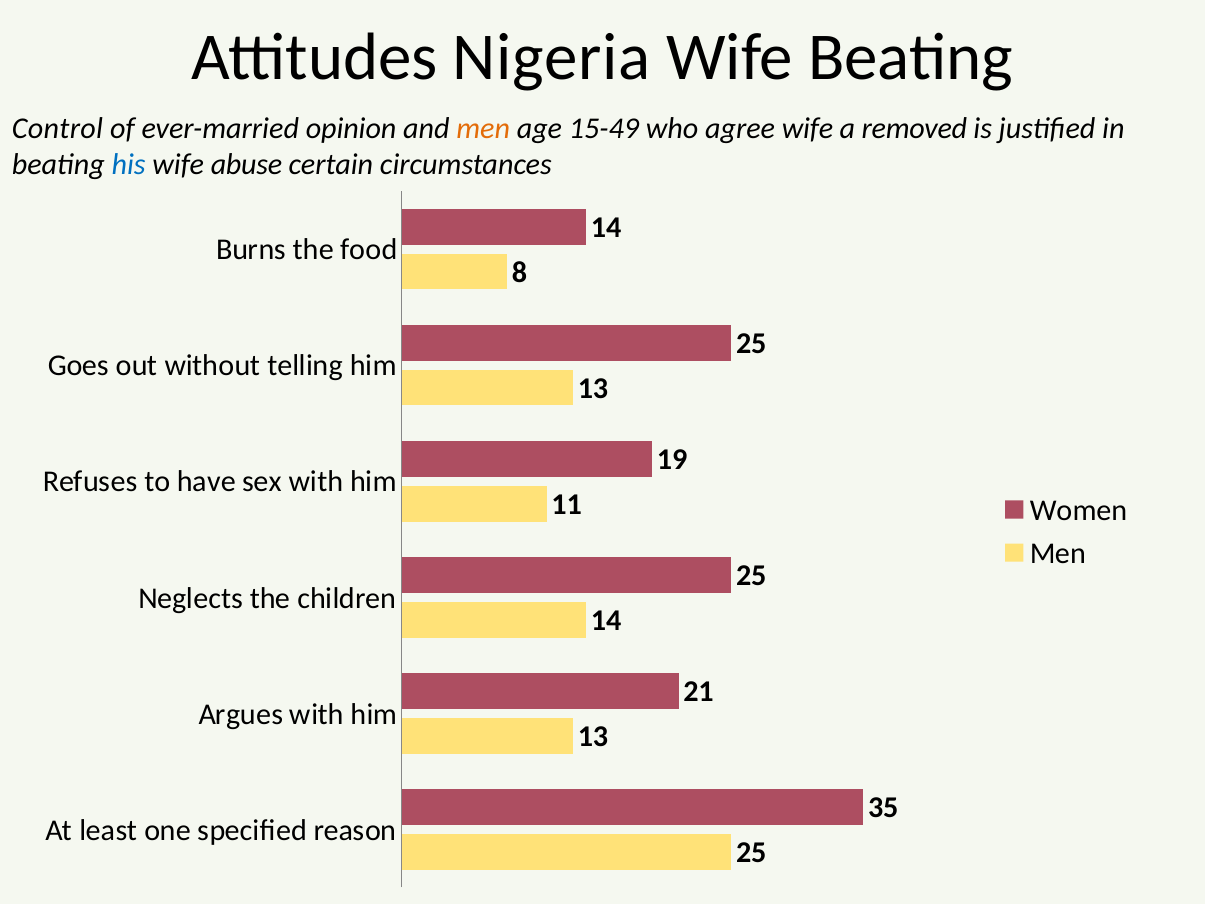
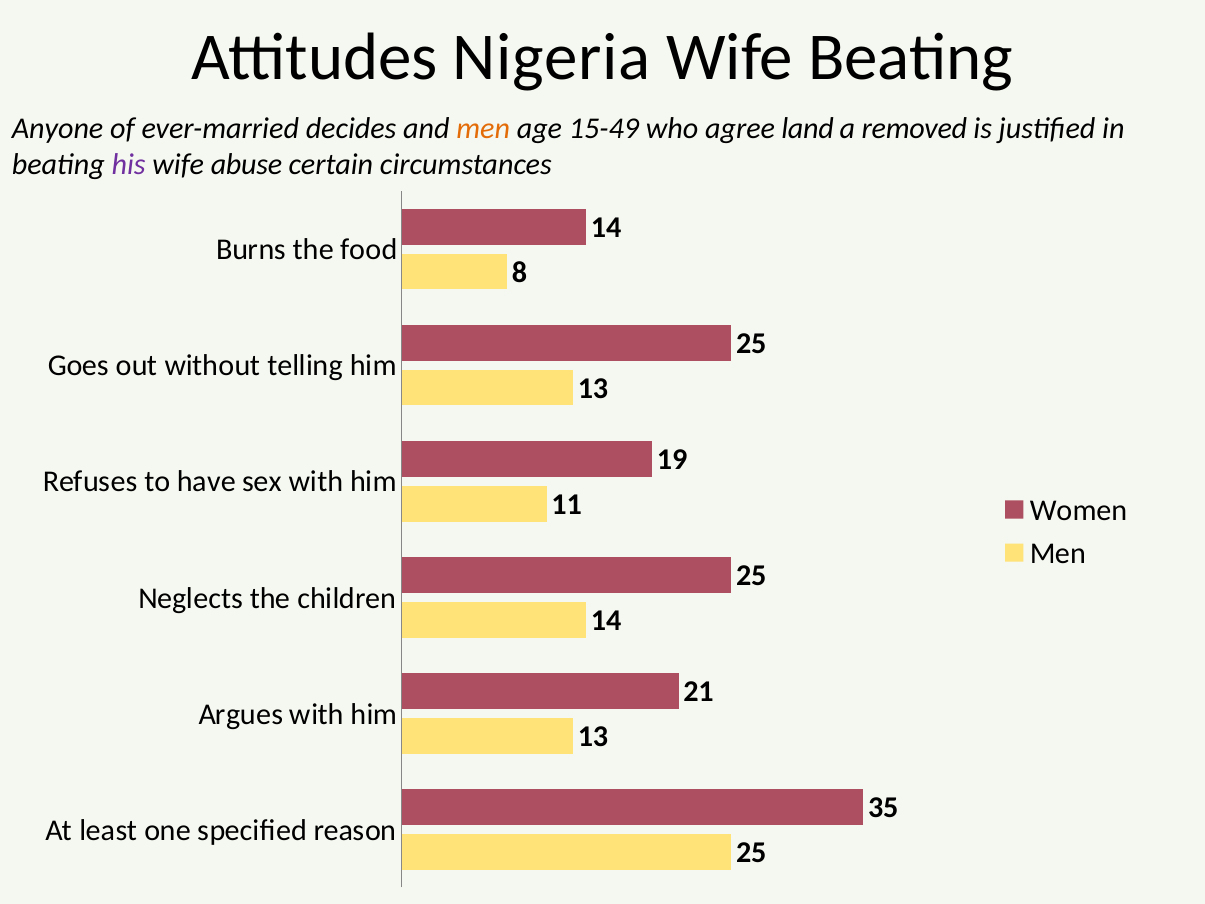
Control: Control -> Anyone (58, 129)
opinion: opinion -> decides (351, 129)
agree wife: wife -> land (808, 129)
his colour: blue -> purple (129, 165)
